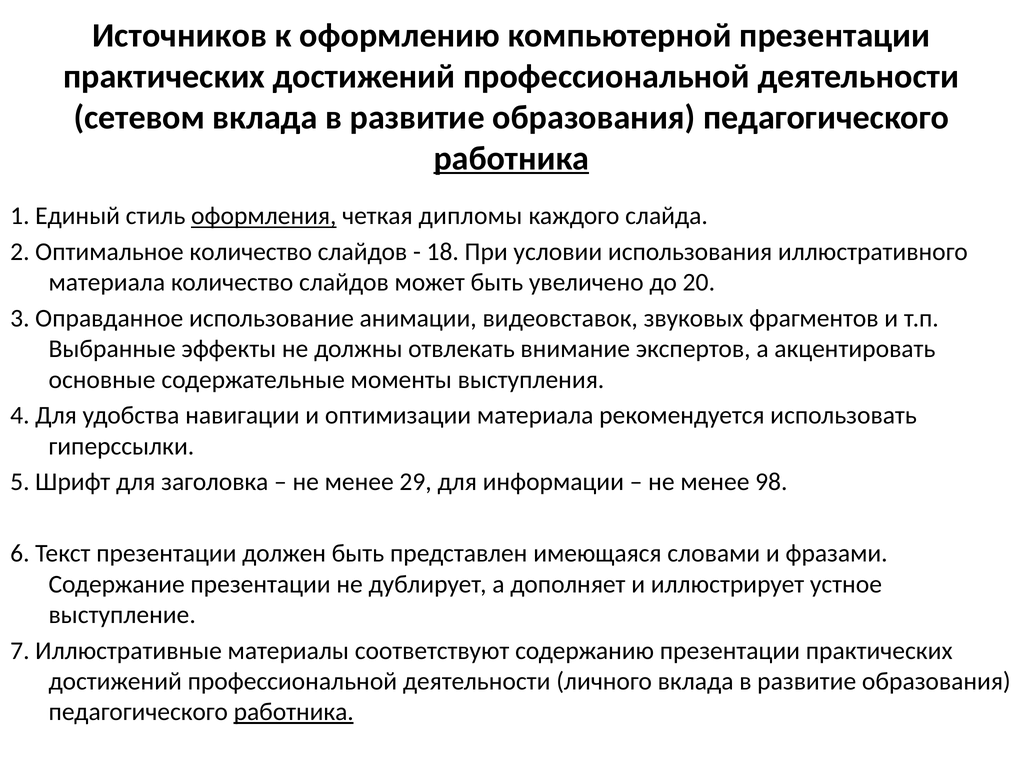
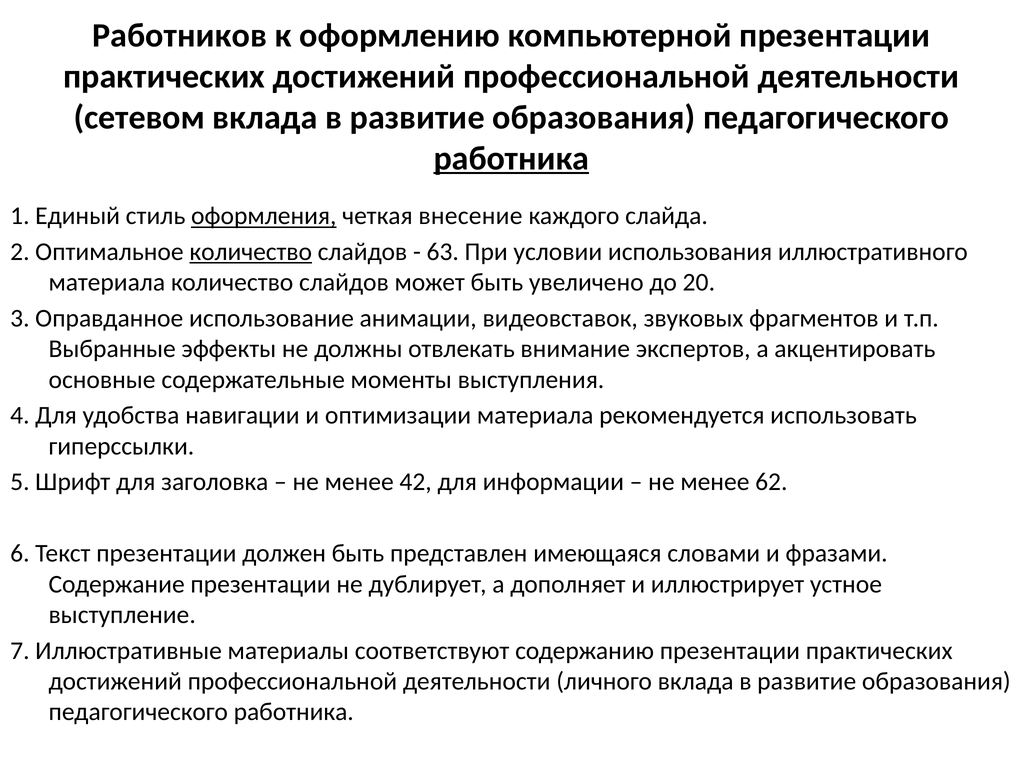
Источников: Источников -> Работников (180, 36)
дипломы: дипломы -> внесение (470, 216)
количество underline: none -> present (251, 252)
18: 18 -> 63 (443, 252)
29: 29 -> 42 (416, 482)
98: 98 -> 62 (771, 482)
работника underline: present -> none (294, 712)
